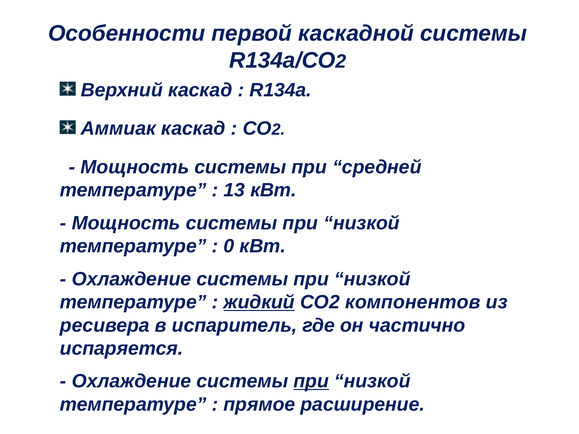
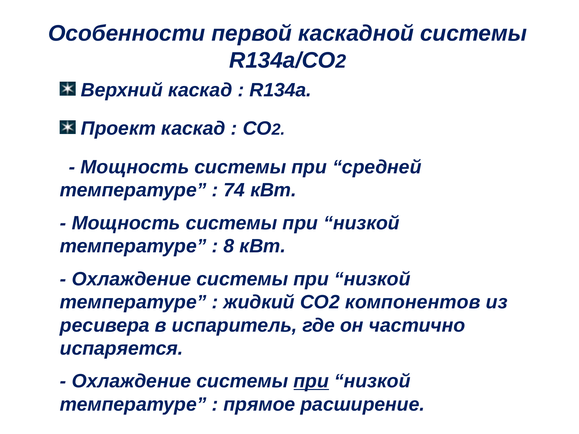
Аммиак: Аммиак -> Проект (118, 129)
13: 13 -> 74 (234, 190)
0: 0 -> 8 (229, 246)
жидкий underline: present -> none (259, 302)
